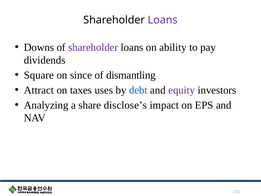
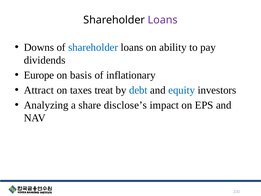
shareholder colour: purple -> blue (93, 47)
Square: Square -> Europe (39, 75)
since: since -> basis (81, 75)
dismantling: dismantling -> inflationary (131, 75)
uses: uses -> treat (104, 90)
equity colour: purple -> blue (182, 90)
